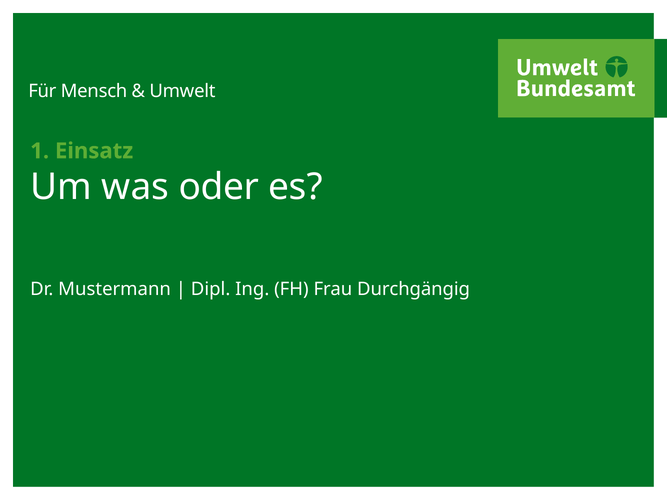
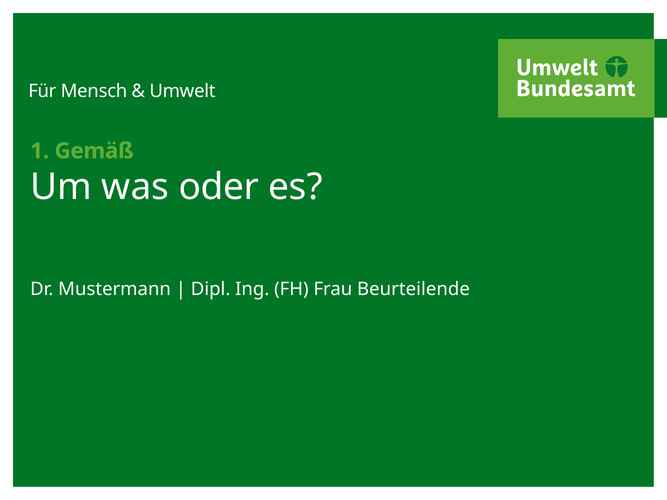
Einsatz: Einsatz -> Gemäß (94, 151)
Durchgängig: Durchgängig -> Beurteilende (413, 289)
